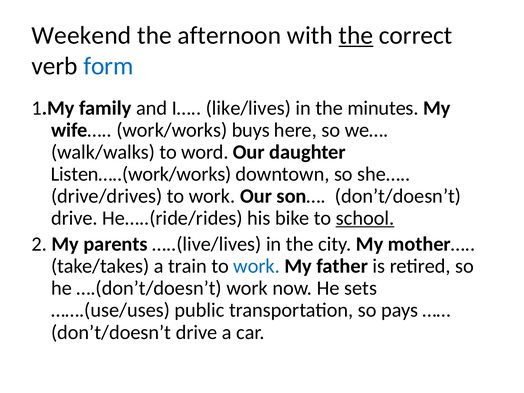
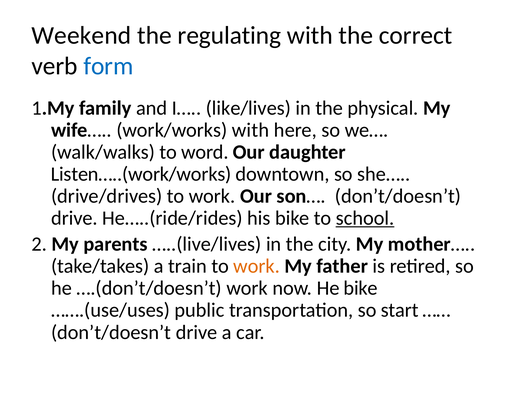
afternoon: afternoon -> regulating (229, 35)
the underline: present -> none (356, 35)
minutes: minutes -> physical (383, 108)
work/works buys: buys -> with (250, 130)
work colour: blue -> orange (257, 266)
He sets: sets -> bike (361, 288)
pays: pays -> start (400, 310)
